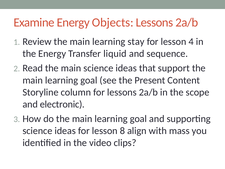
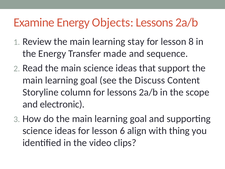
4: 4 -> 8 (191, 42)
liquid: liquid -> made (115, 54)
Present: Present -> Discuss (150, 80)
8: 8 -> 6 (122, 131)
mass: mass -> thing (179, 131)
